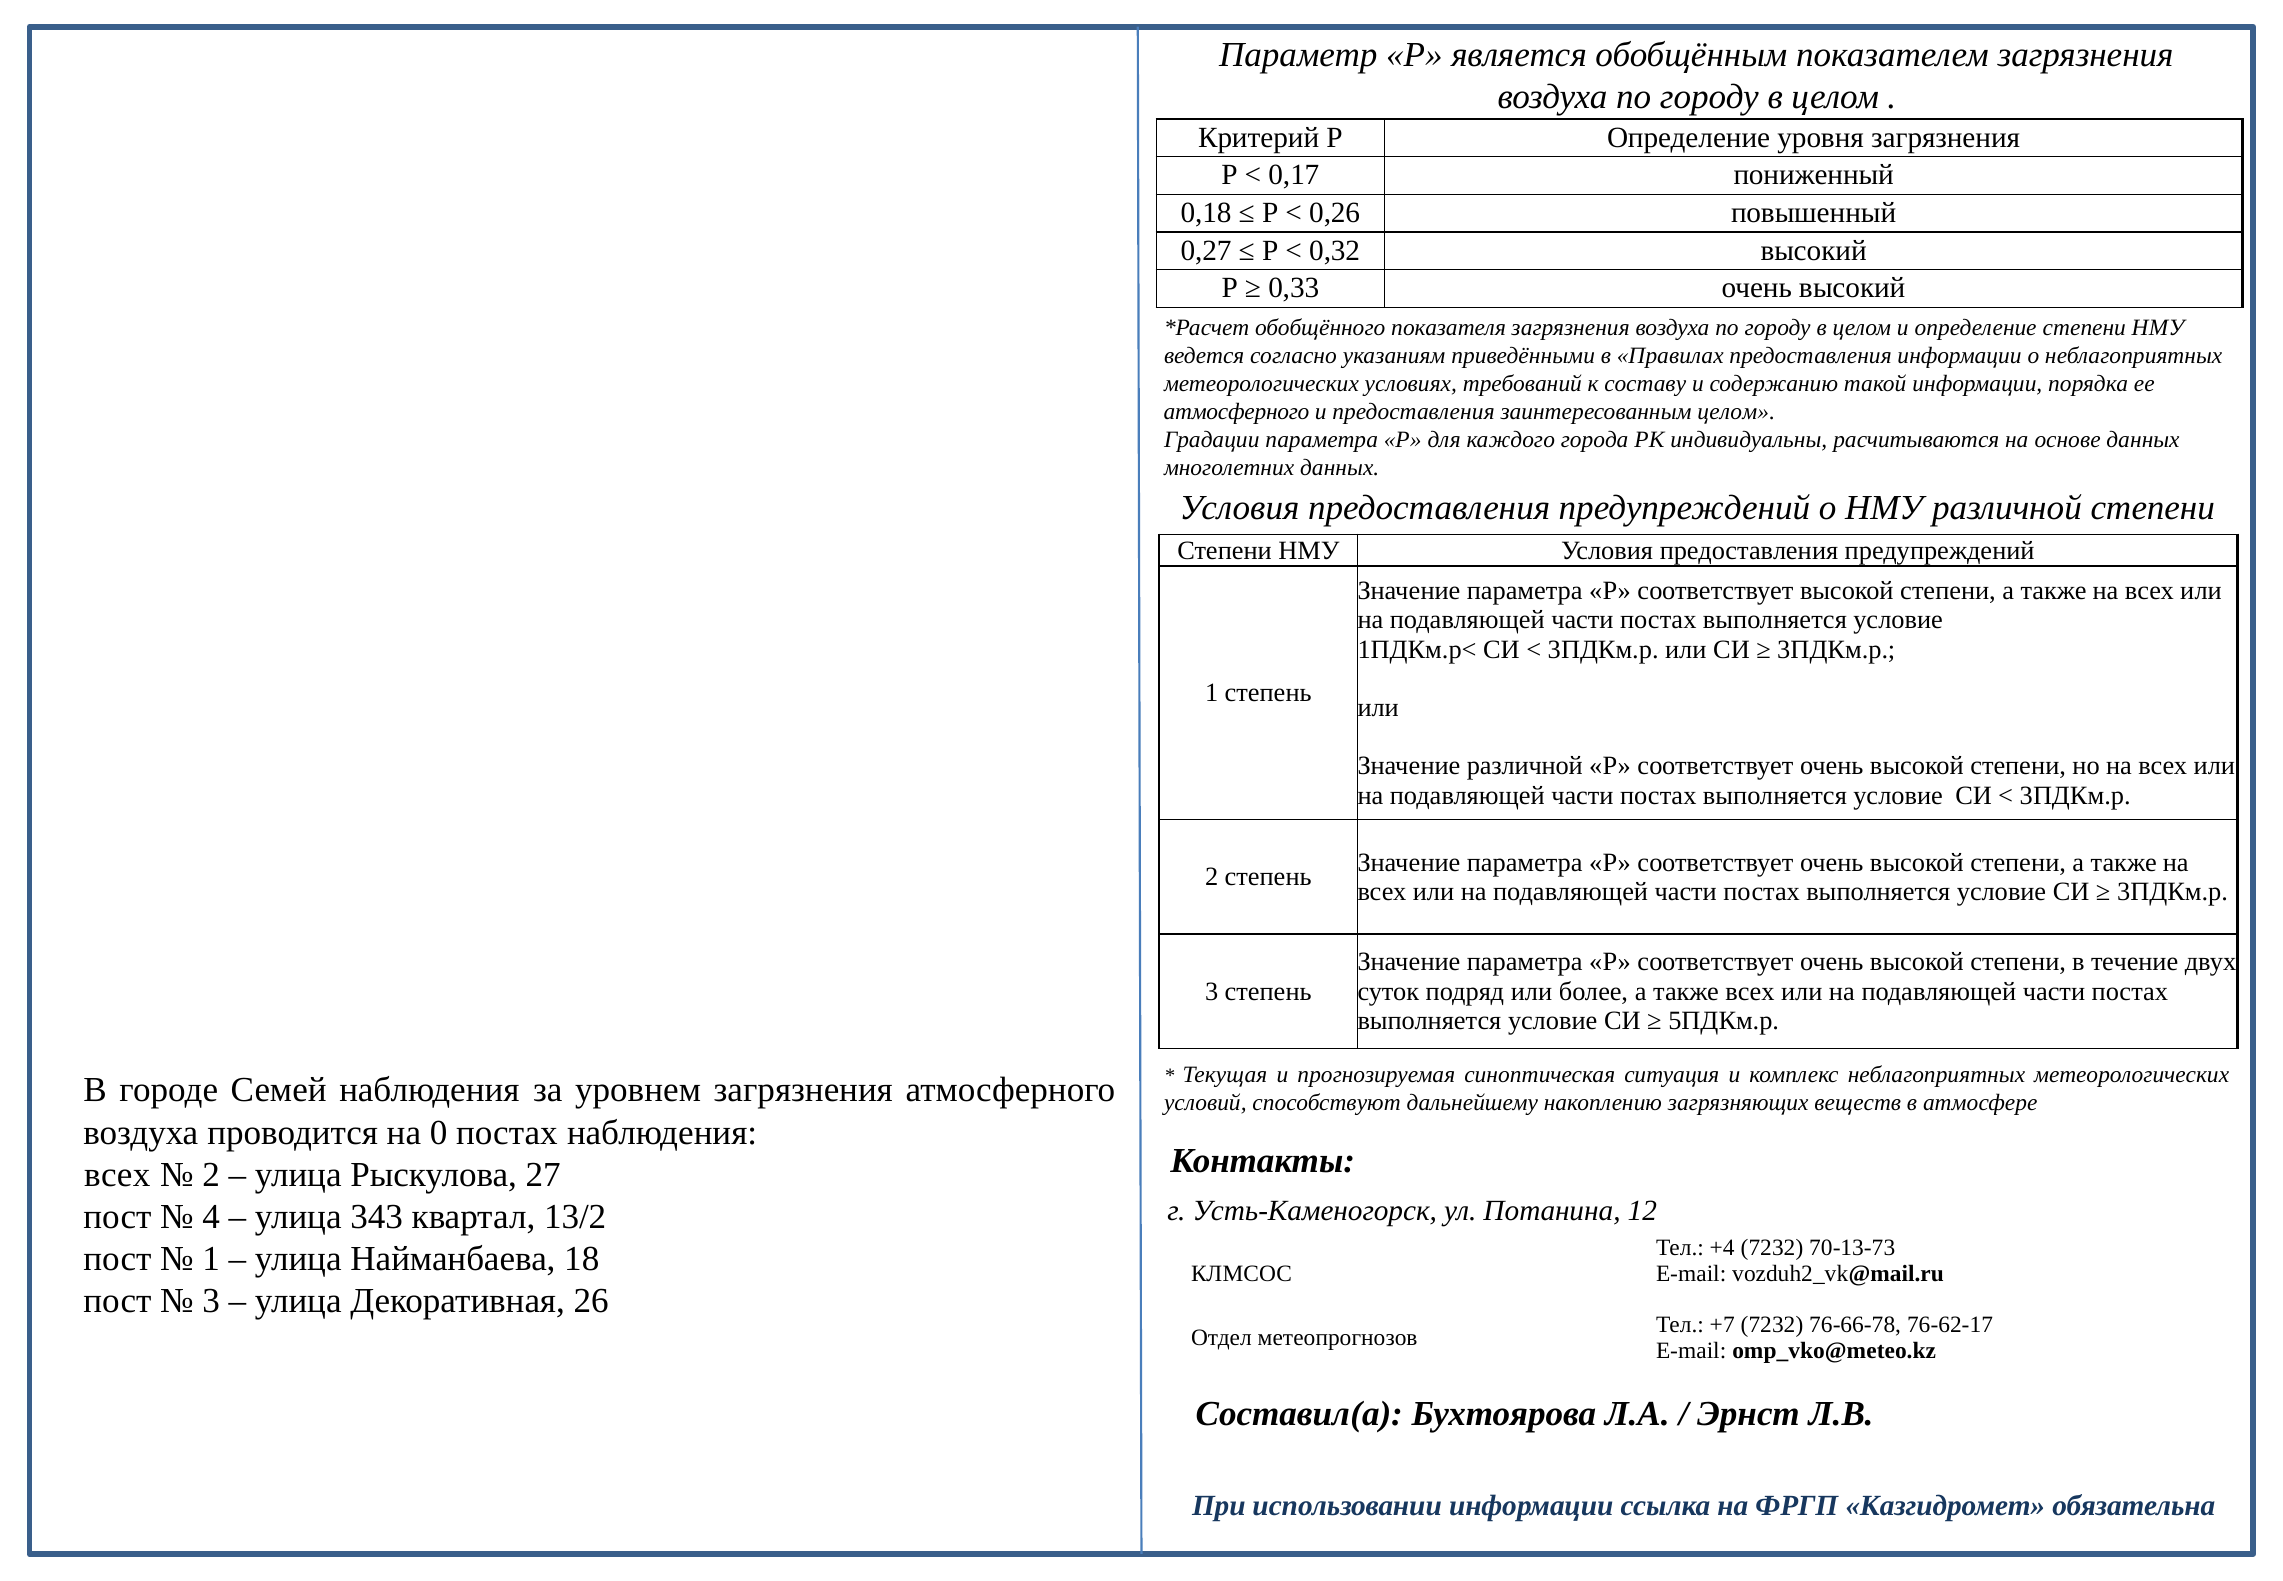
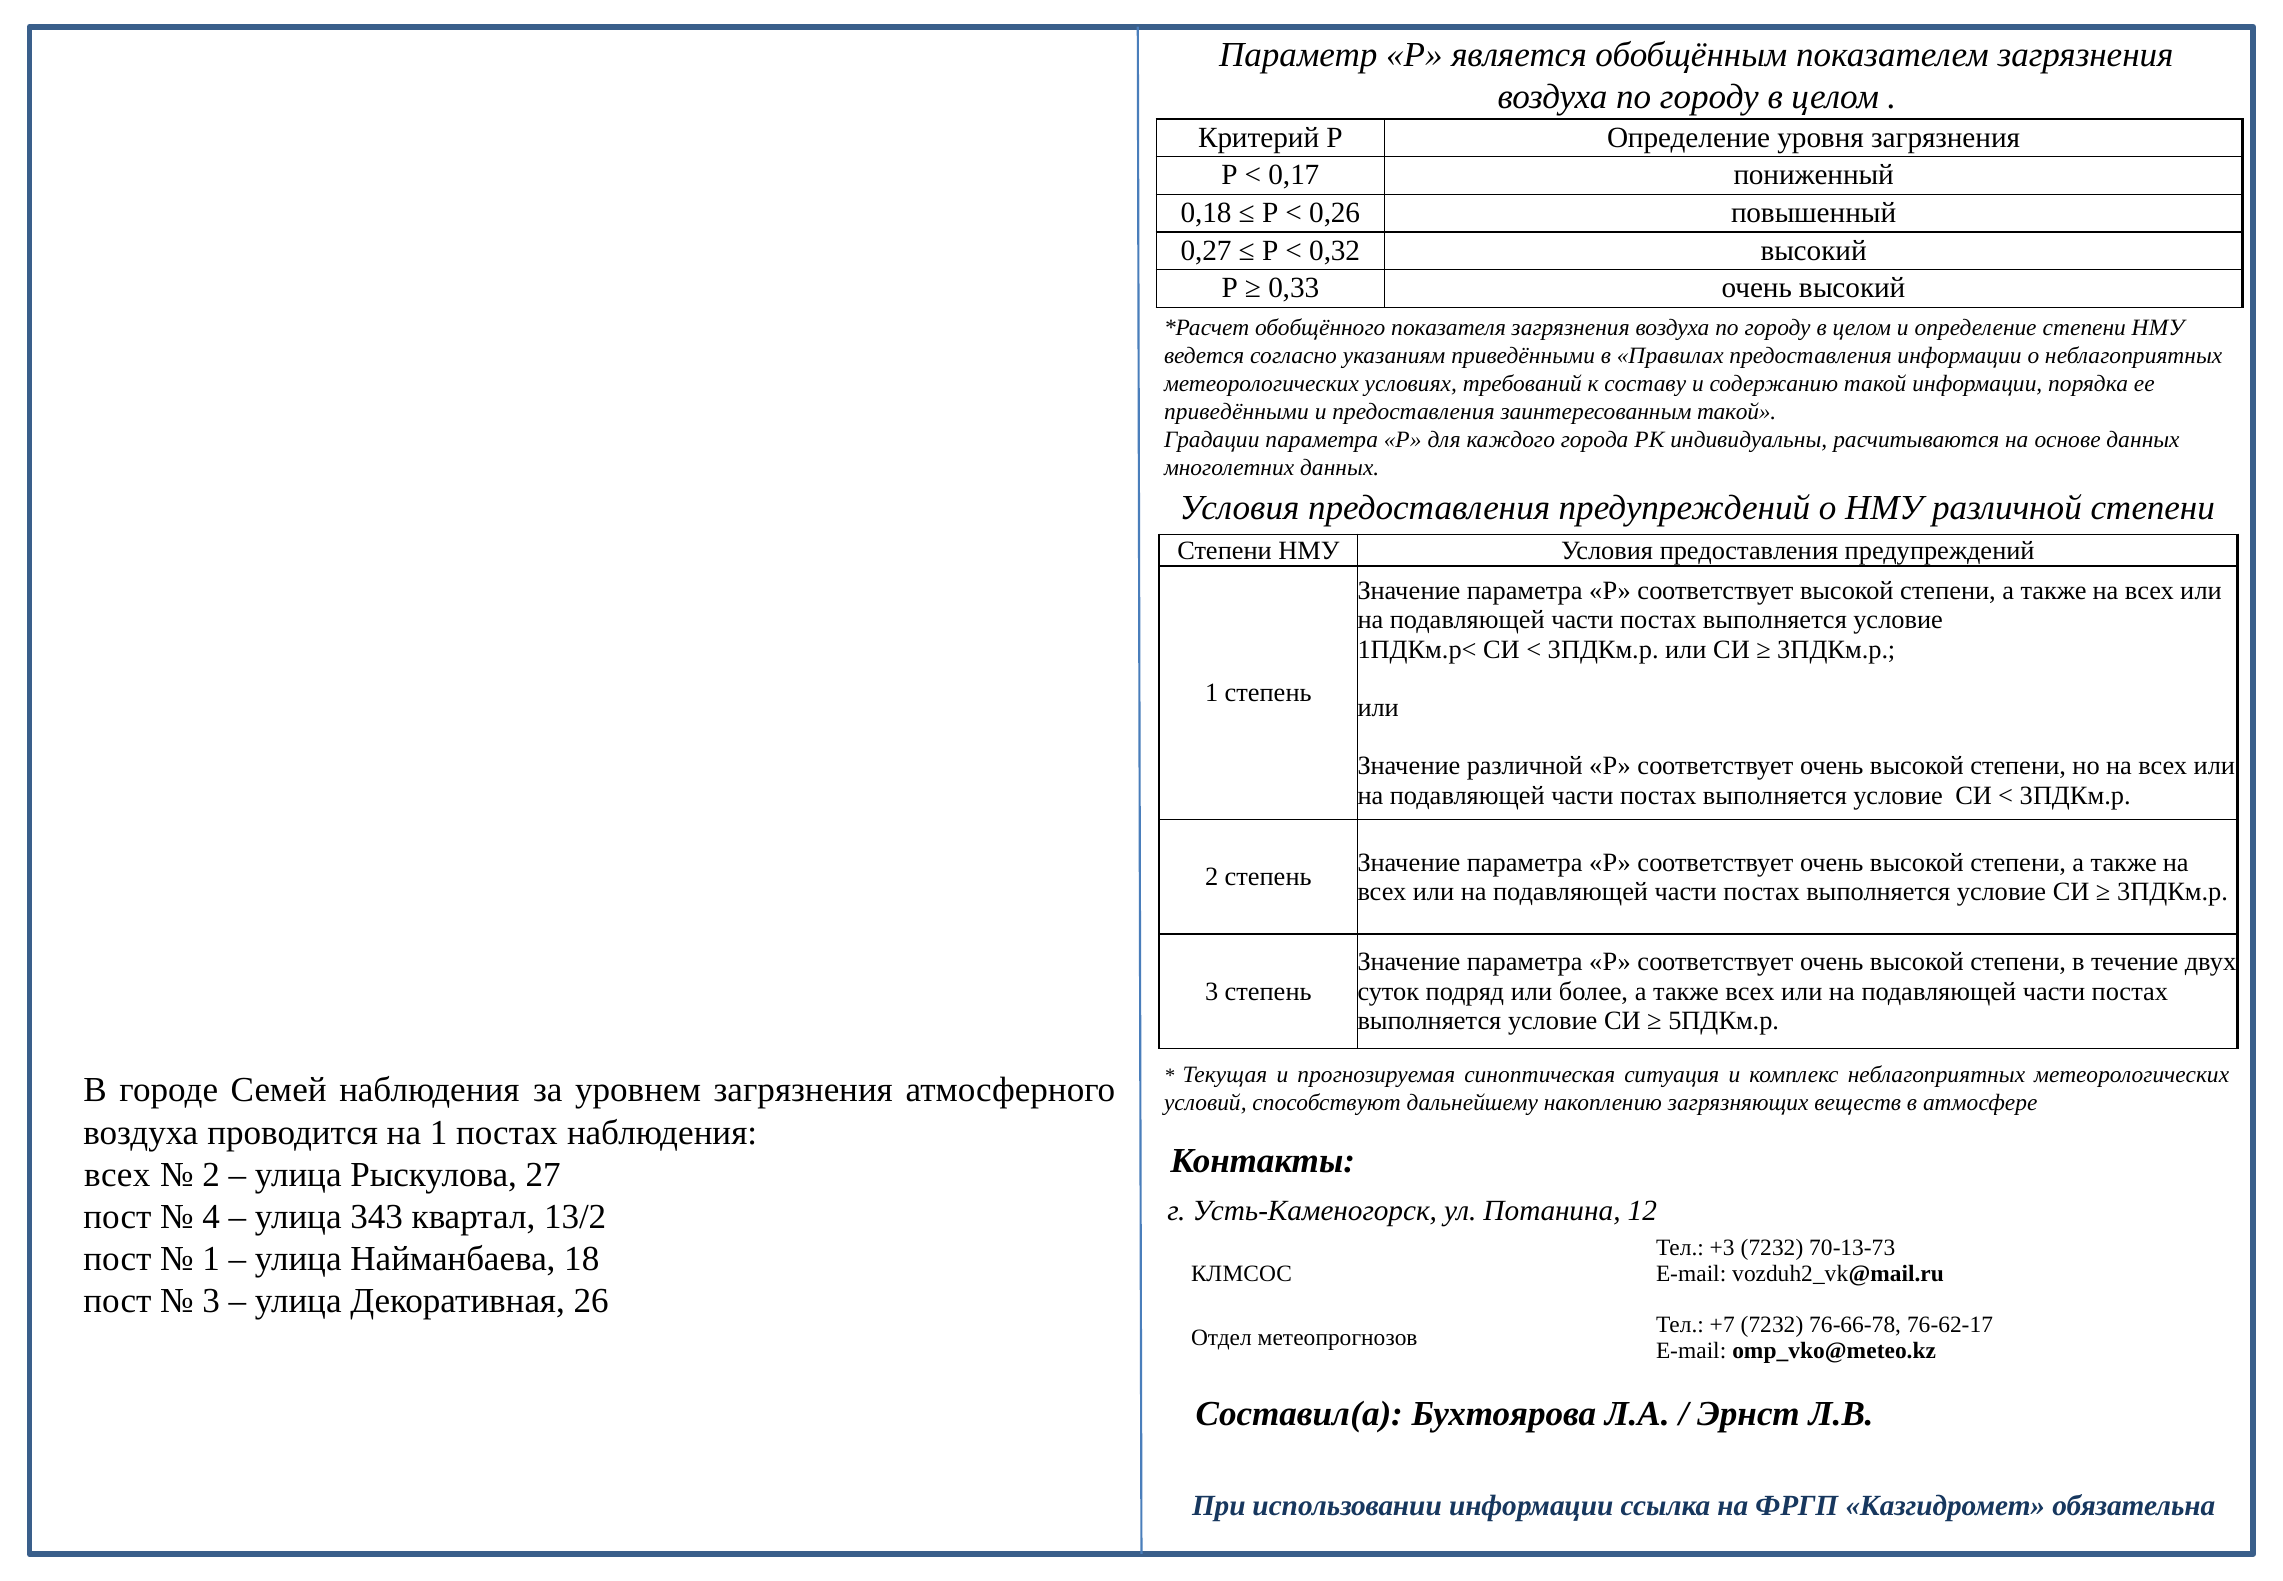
атмосферного: атмосферного -> приведёнными (1236, 412)
заинтересованным целом: целом -> такой (1737, 412)
на 0: 0 -> 1 (439, 1132)
+4: +4 -> +3 (1722, 1247)
